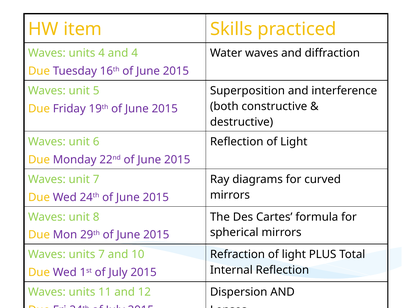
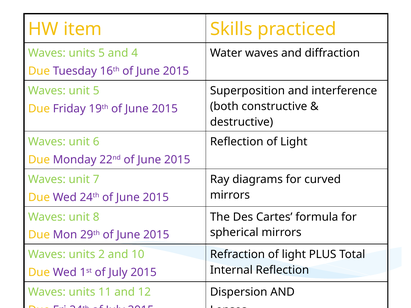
units 4: 4 -> 5 (102, 53)
units 7: 7 -> 2 (102, 255)
